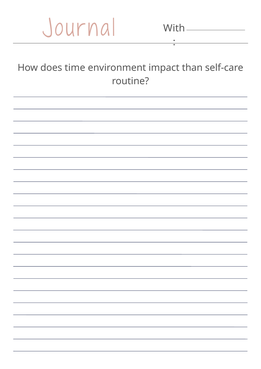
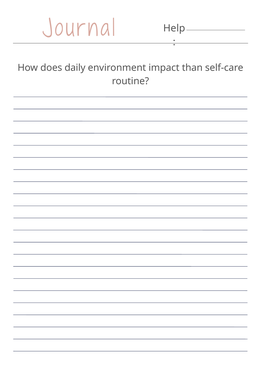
With: With -> Help (174, 28)
time: time -> daily (75, 68)
